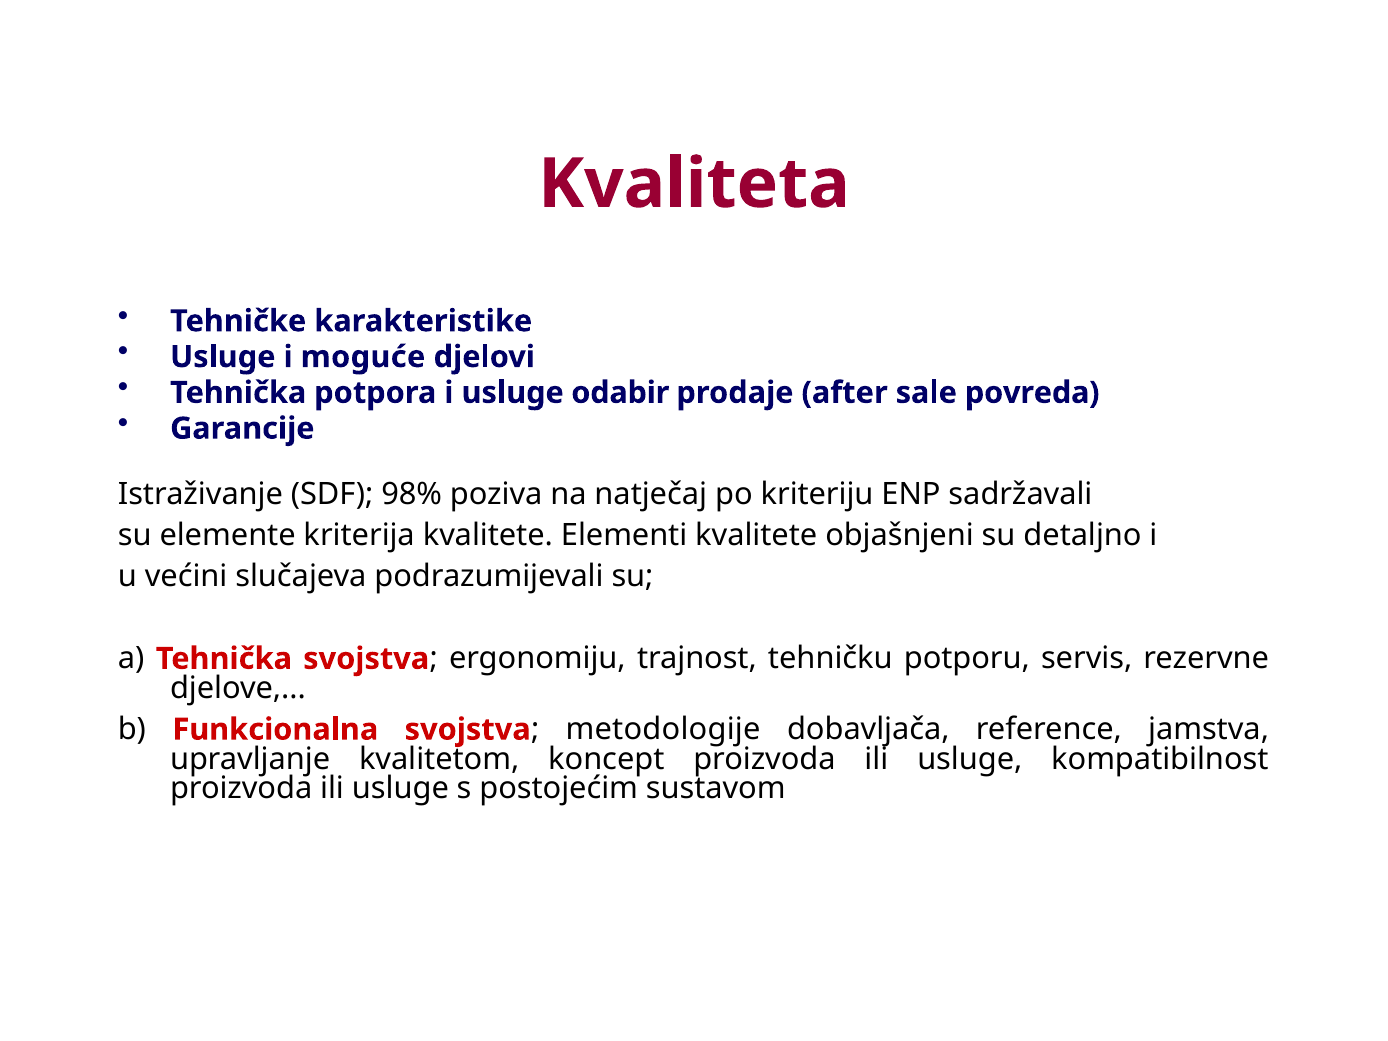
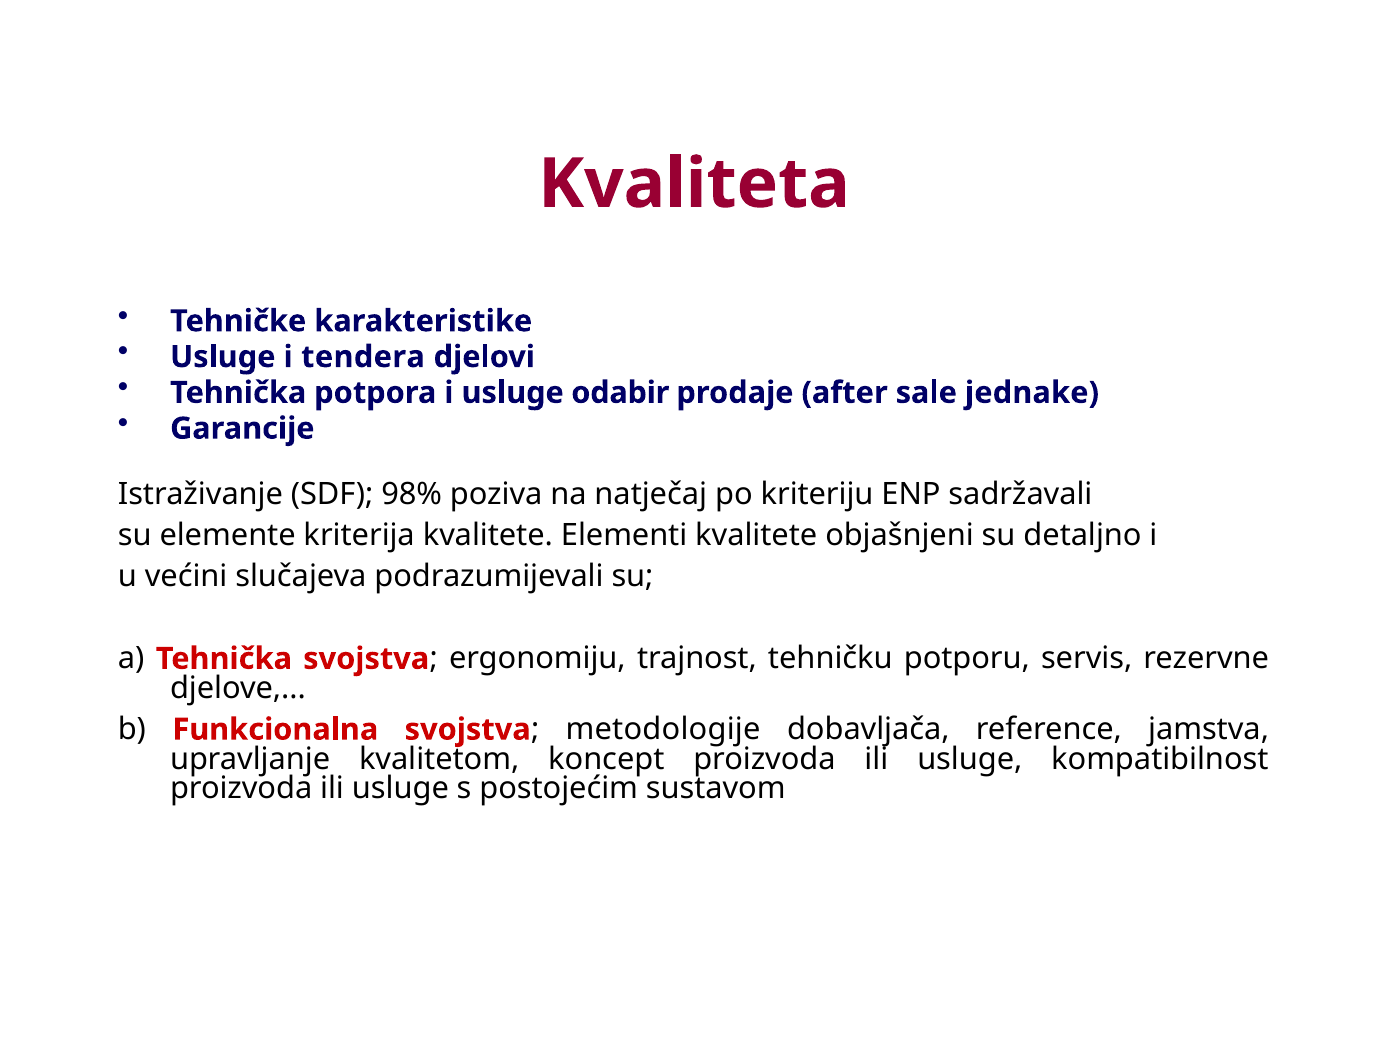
moguće: moguće -> tendera (363, 357)
povreda: povreda -> jednake (1032, 393)
